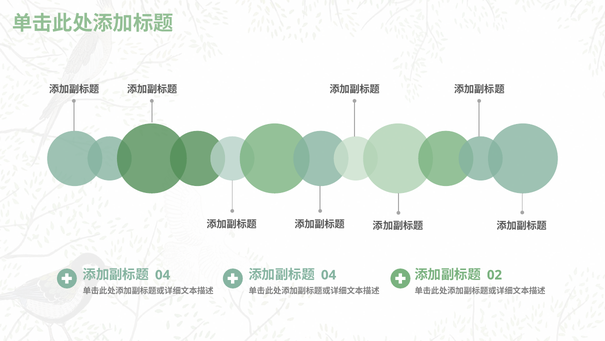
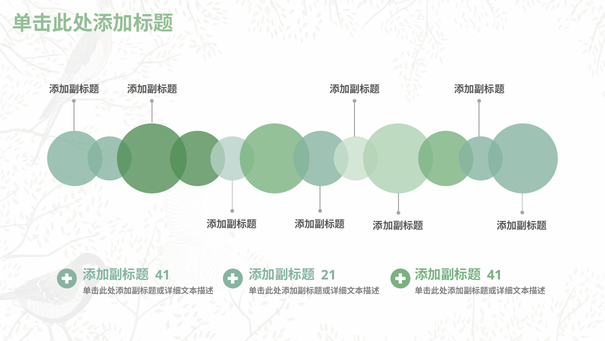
04: 04 -> 41 (163, 274)
04: 04 -> 21 (329, 274)
02: 02 -> 41 (494, 274)
